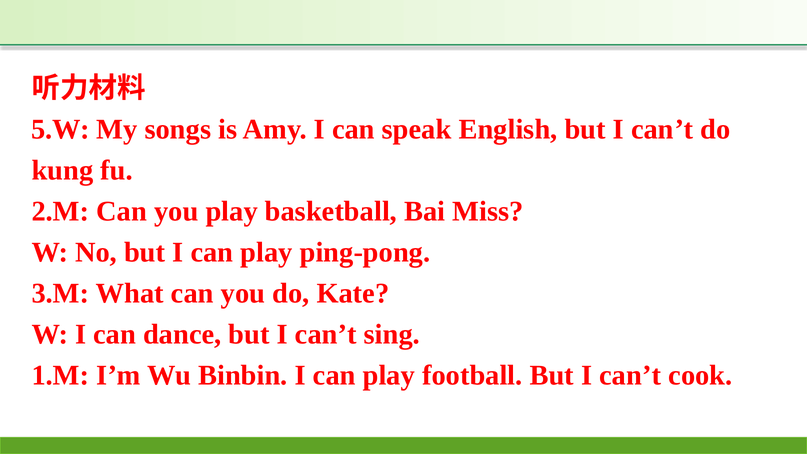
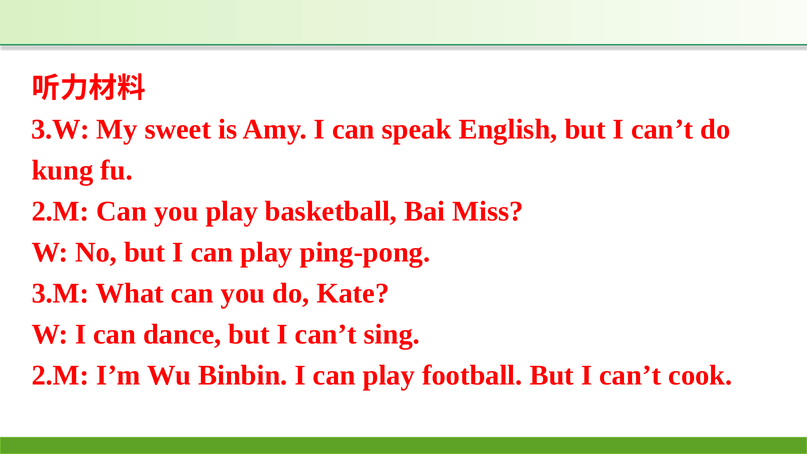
5.W: 5.W -> 3.W (61, 129)
songs: songs -> sweet (178, 129)
1.M: 1.M -> 2.M (60, 375)
